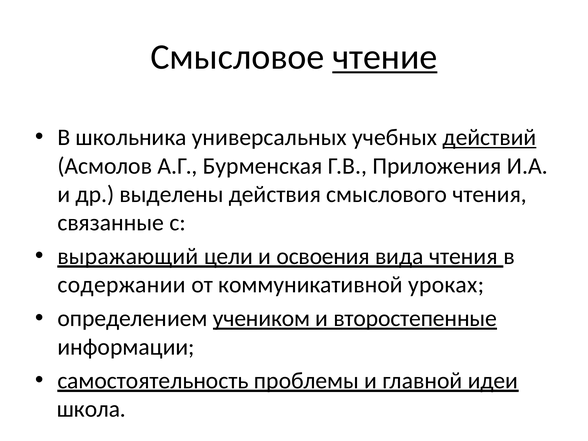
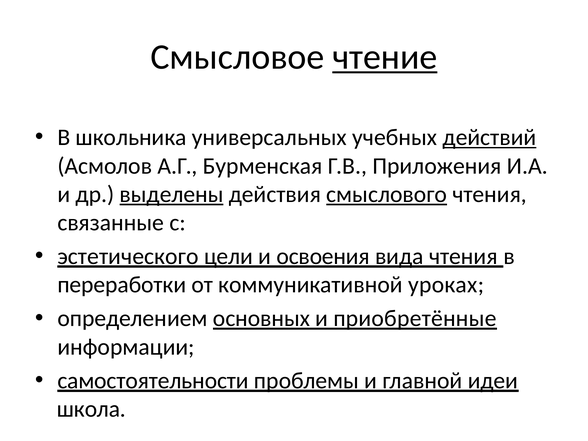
выделены underline: none -> present (172, 194)
смыслового underline: none -> present (387, 194)
выражающий: выражающий -> эстетического (128, 256)
содержании: содержании -> переработки (122, 285)
учеником: учеником -> основных (261, 318)
второстепенные: второстепенные -> приобретённые (415, 318)
самостоятельность: самостоятельность -> самостоятельности (153, 381)
